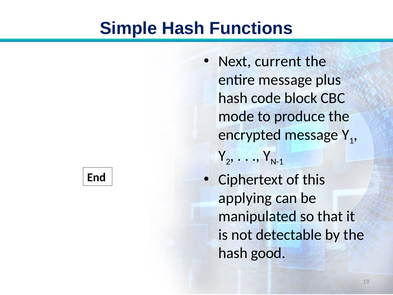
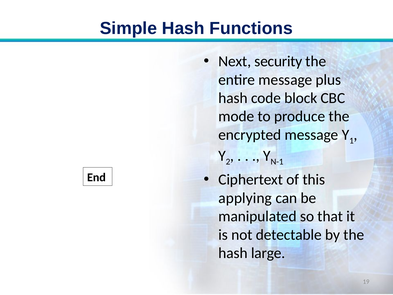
current: current -> security (278, 61)
good: good -> large (268, 253)
